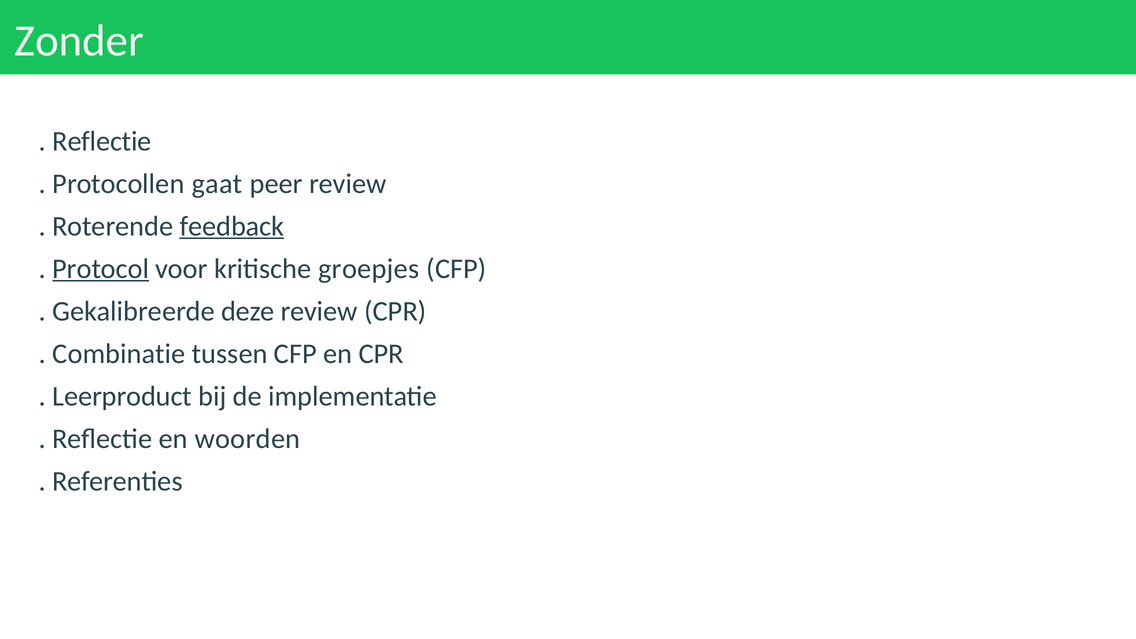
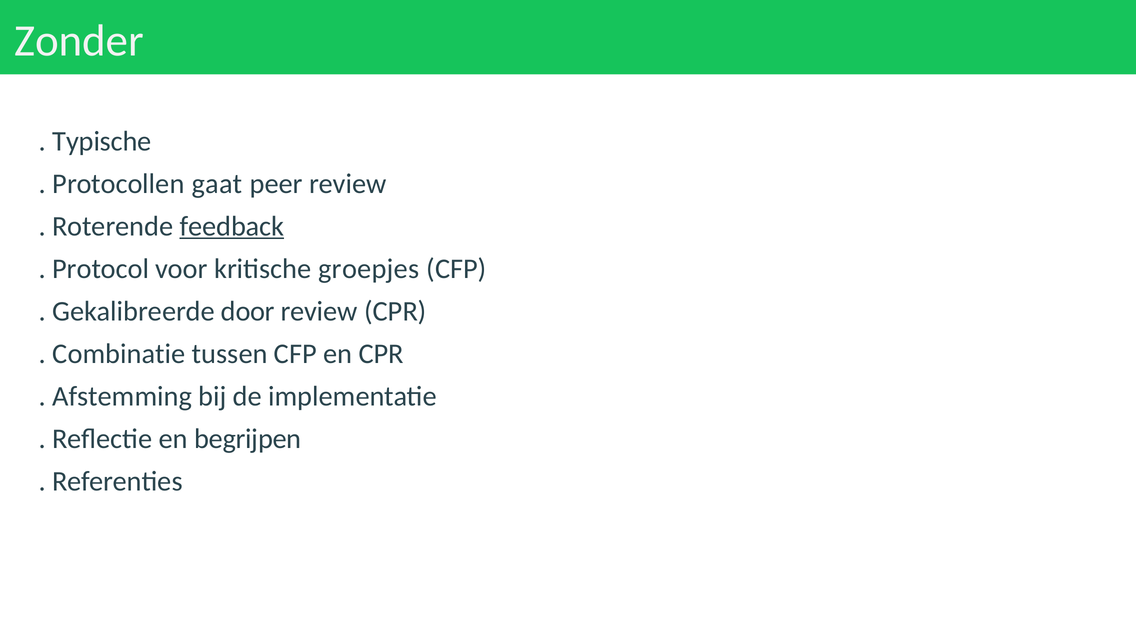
Reflectie: Reflectie -> Typische (102, 141)
Protocol underline: present -> none (101, 269)
deze: deze -> door (248, 311)
Leerproduct: Leerproduct -> Afstemming (122, 396)
woorden: woorden -> begrijpen (248, 439)
